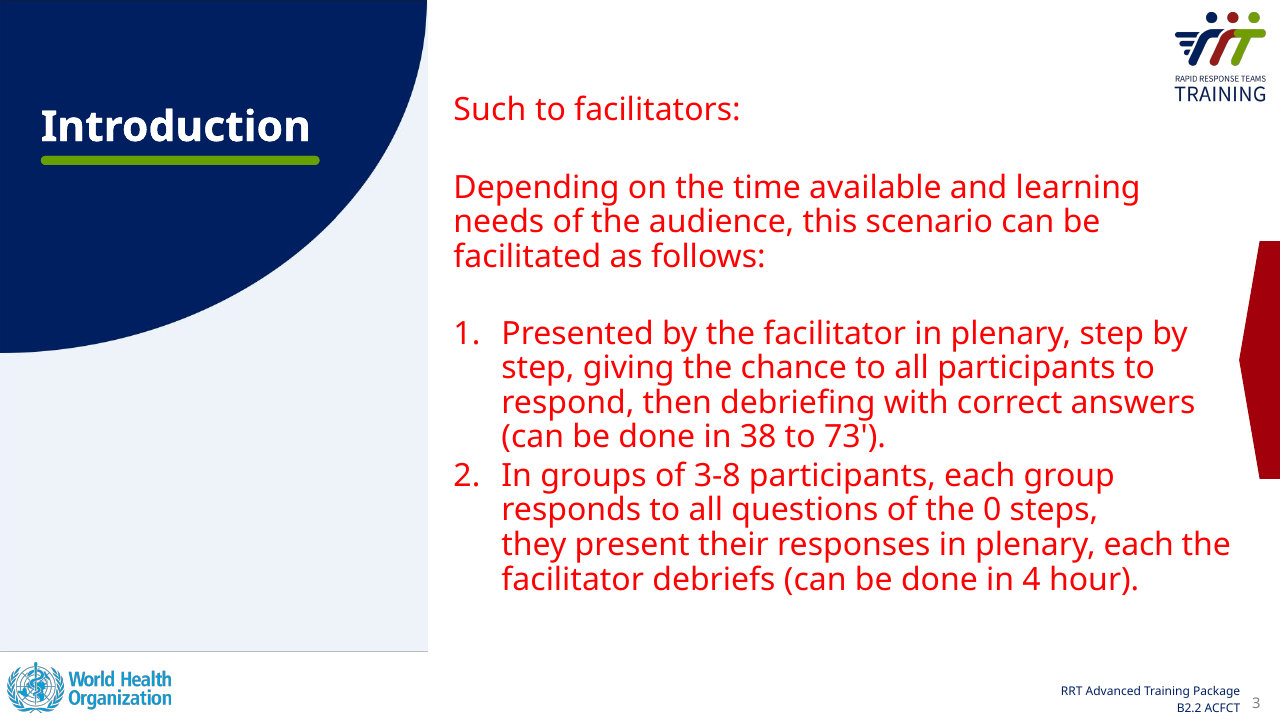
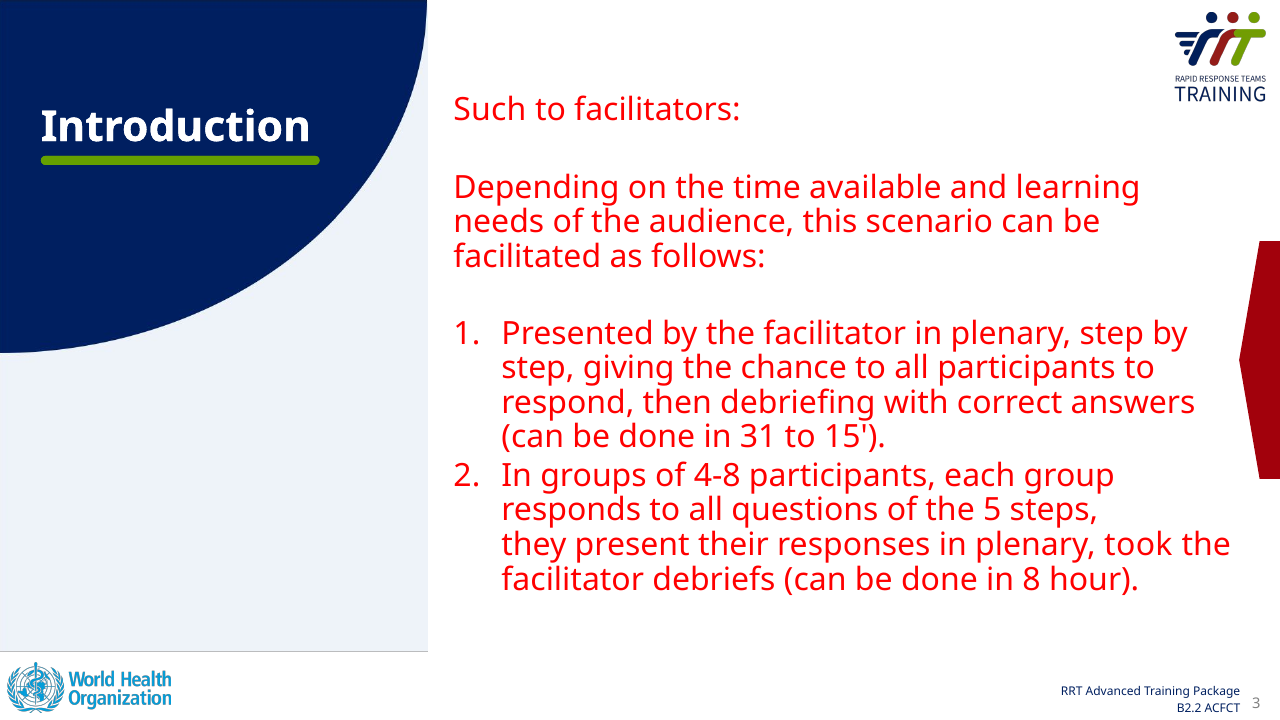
38: 38 -> 31 (758, 437)
73: 73 -> 15 (855, 437)
3-8: 3-8 -> 4-8 (717, 476)
0: 0 -> 5 (992, 510)
plenary each: each -> took (1138, 545)
4: 4 -> 8 (1032, 579)
